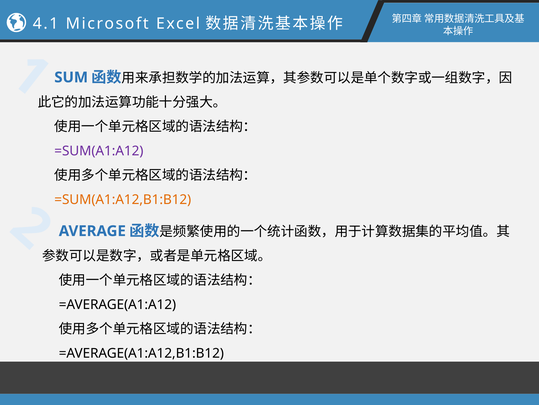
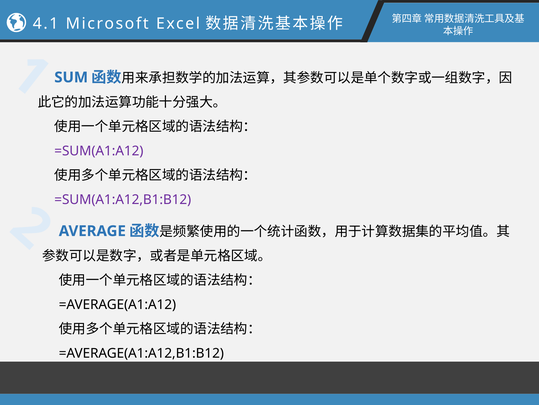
=SUM(A1:A12,B1:B12 colour: orange -> purple (123, 199)
